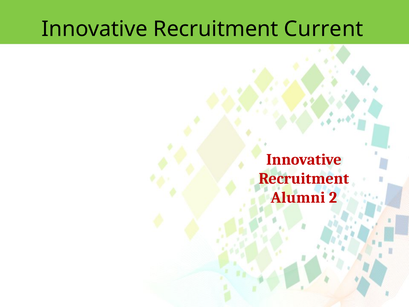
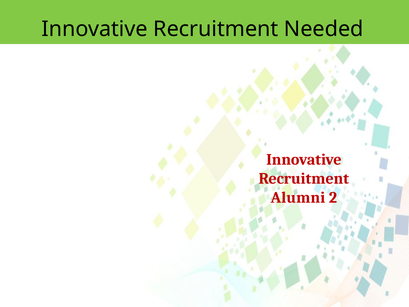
Current: Current -> Needed (324, 29)
